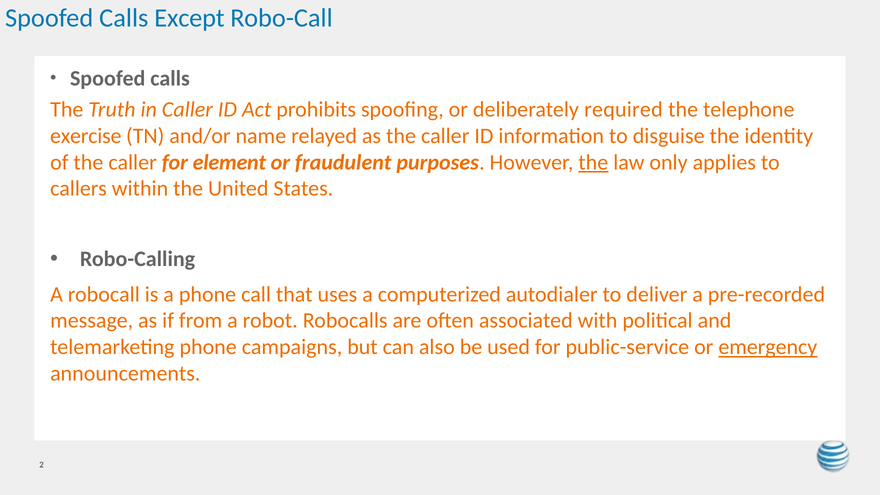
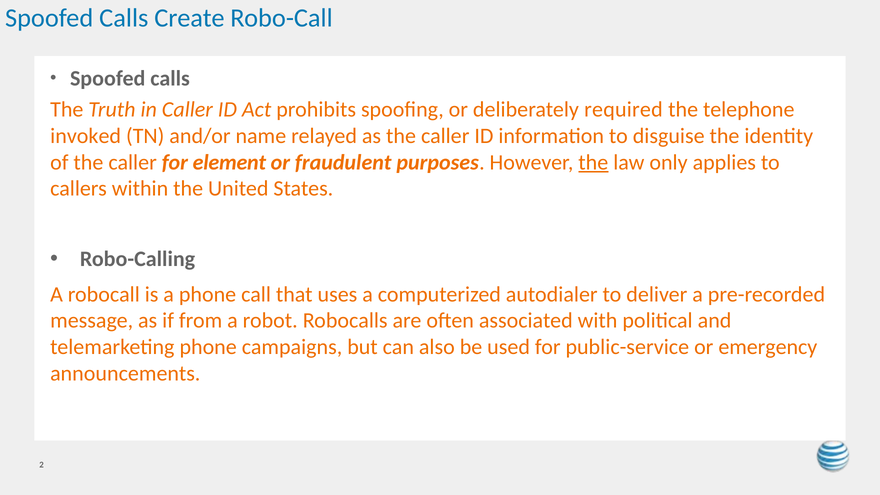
Except: Except -> Create (189, 18)
exercise: exercise -> invoked (86, 136)
emergency underline: present -> none (768, 347)
